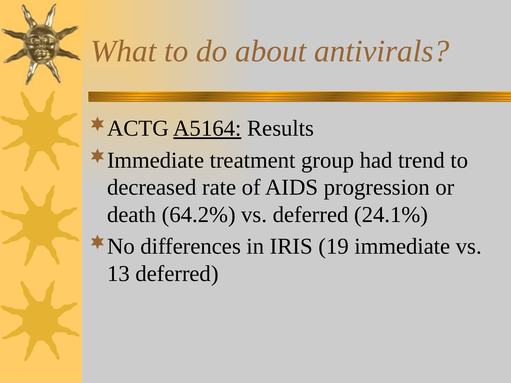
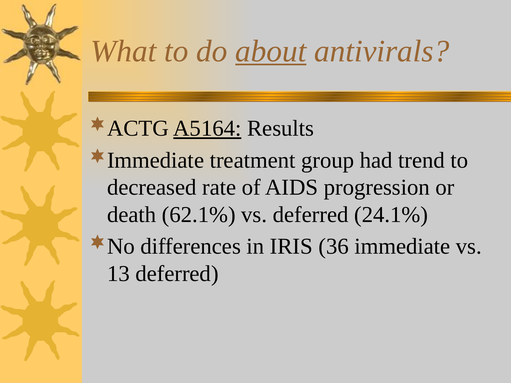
about underline: none -> present (271, 51)
64.2%: 64.2% -> 62.1% (199, 215)
19: 19 -> 36 (334, 247)
